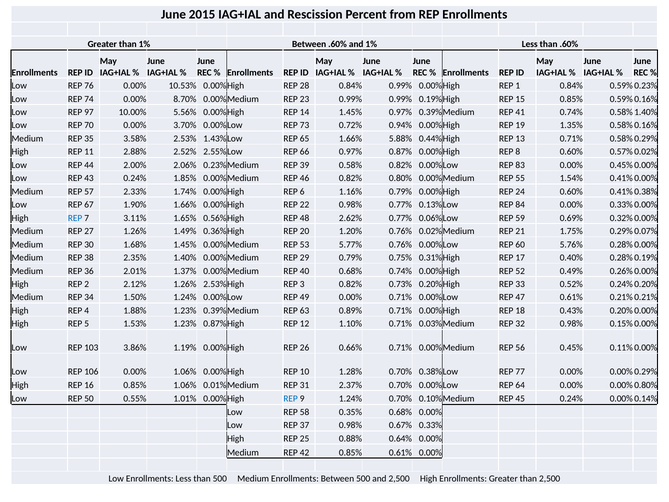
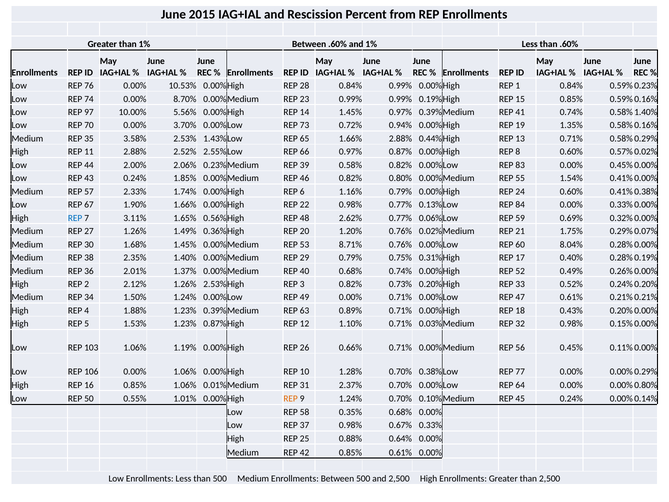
1.66% 5.88%: 5.88% -> 2.88% (400, 139)
5.77%: 5.77% -> 8.71% (351, 244)
5.76%: 5.76% -> 8.04% (571, 244)
103 3.86%: 3.86% -> 1.06% (135, 348)
REP colour: blue -> orange (291, 399)
